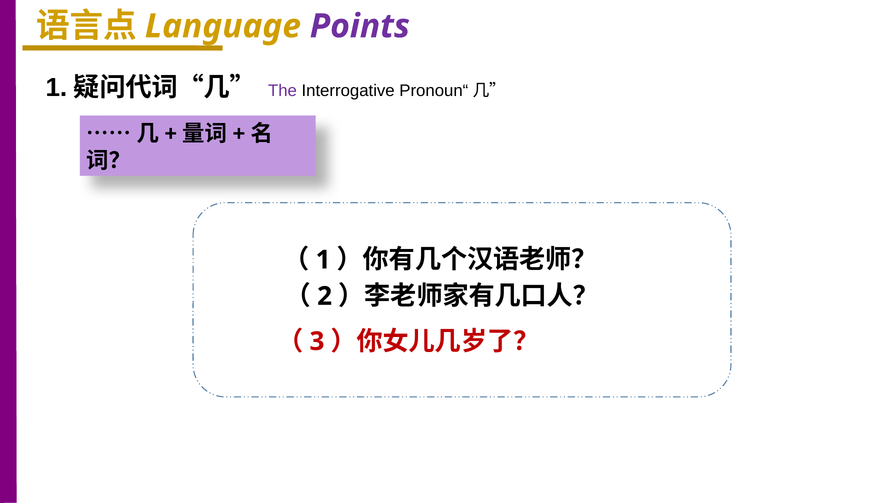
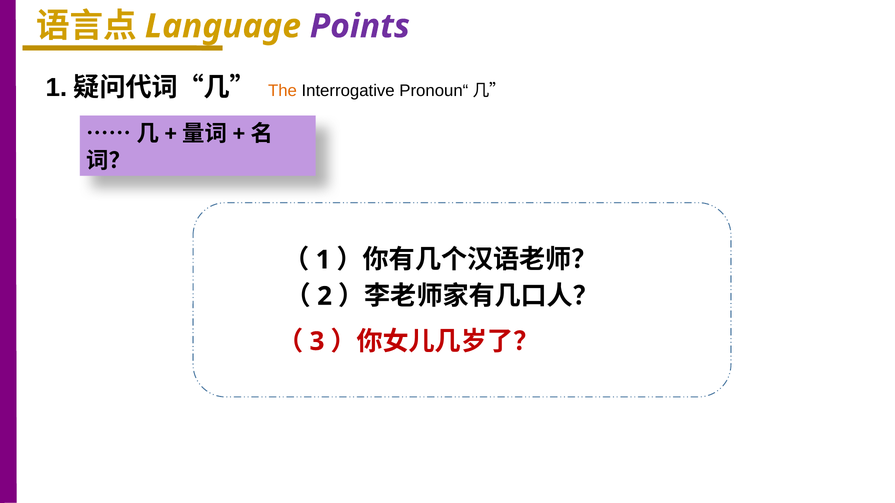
The colour: purple -> orange (282, 91)
